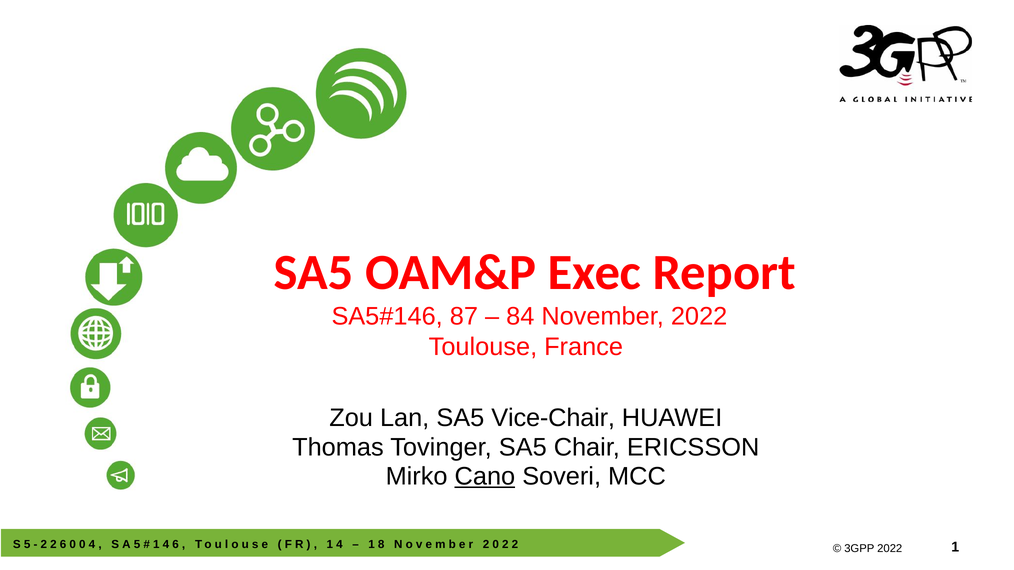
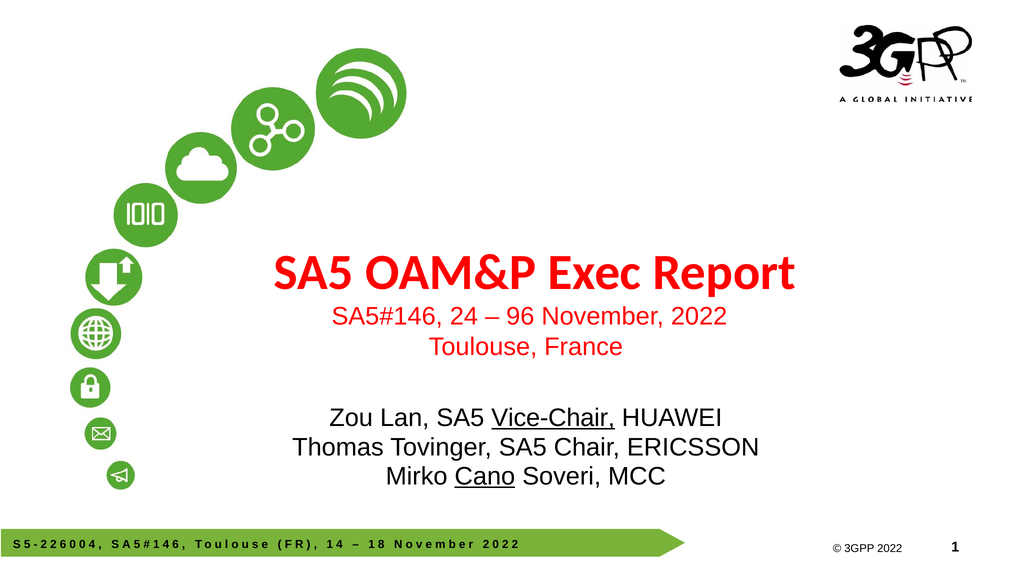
87: 87 -> 24 (464, 317)
84: 84 -> 96 (520, 317)
Vice-Chair underline: none -> present (553, 418)
